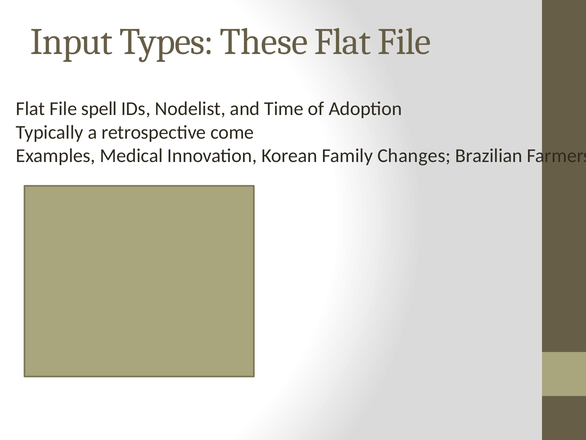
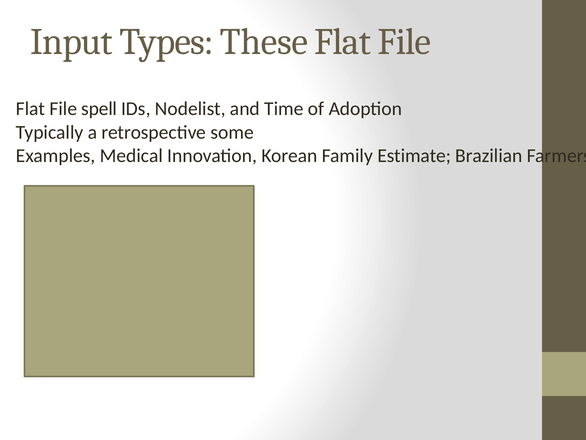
come: come -> some (232, 132)
Changes: Changes -> Estimate (414, 156)
